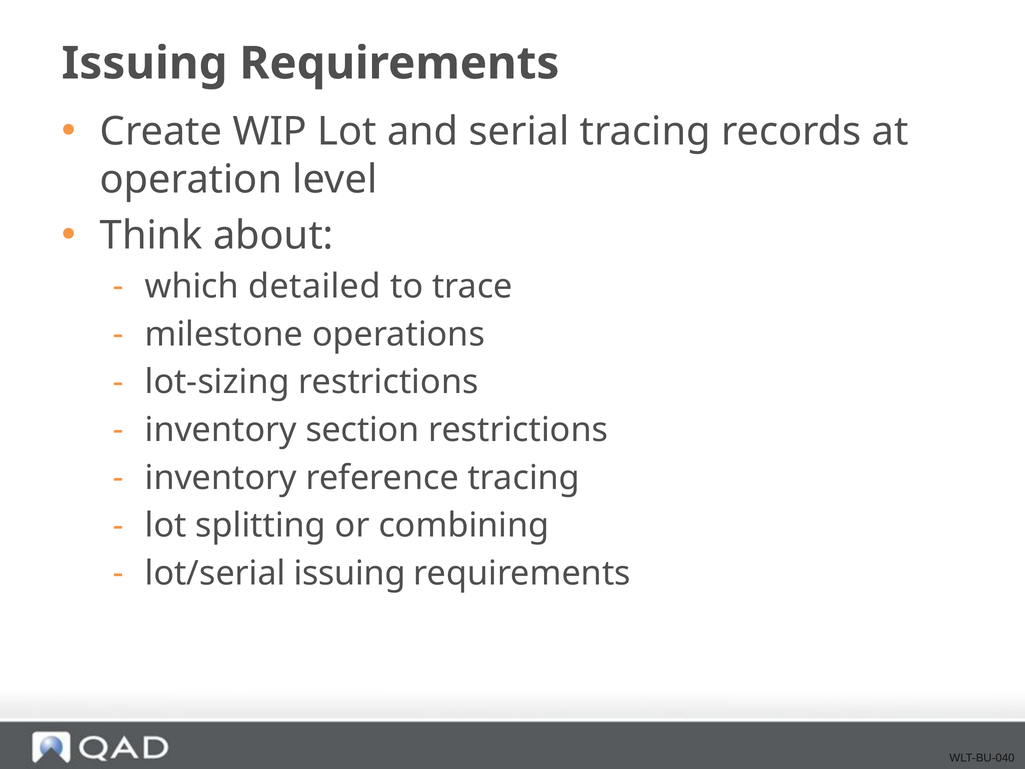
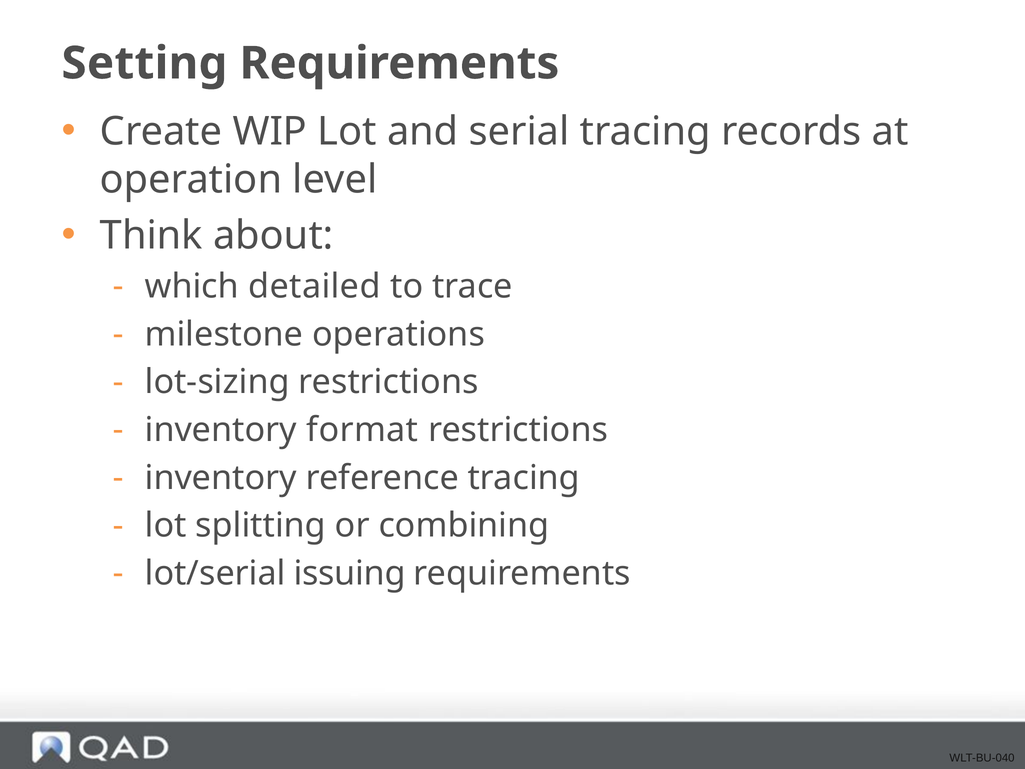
Issuing: Issuing -> Setting (144, 63)
section: section -> format (362, 430)
